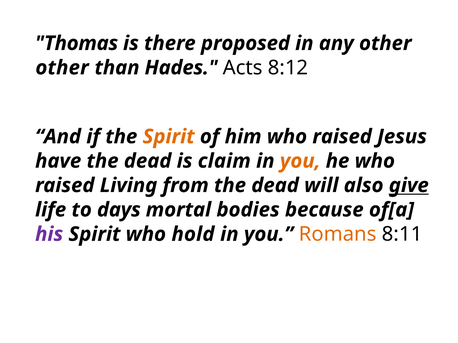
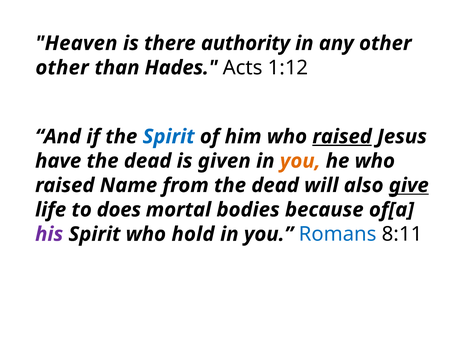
Thomas: Thomas -> Heaven (76, 43)
proposed: proposed -> authority (246, 43)
8:12: 8:12 -> 1:12 (288, 68)
Spirit colour: orange -> blue (169, 137)
raised underline: none -> present (342, 137)
claim: claim -> given (224, 161)
Living: Living -> Name (129, 186)
days: days -> does (119, 210)
Romans colour: orange -> blue (338, 235)
